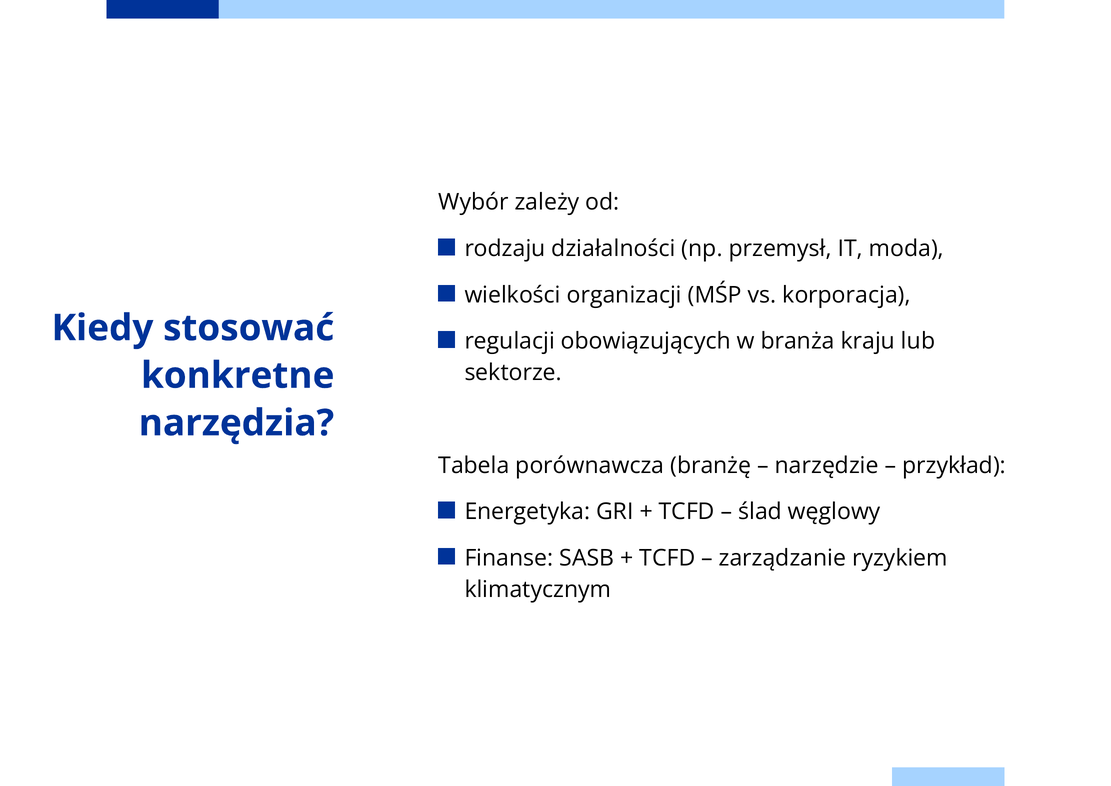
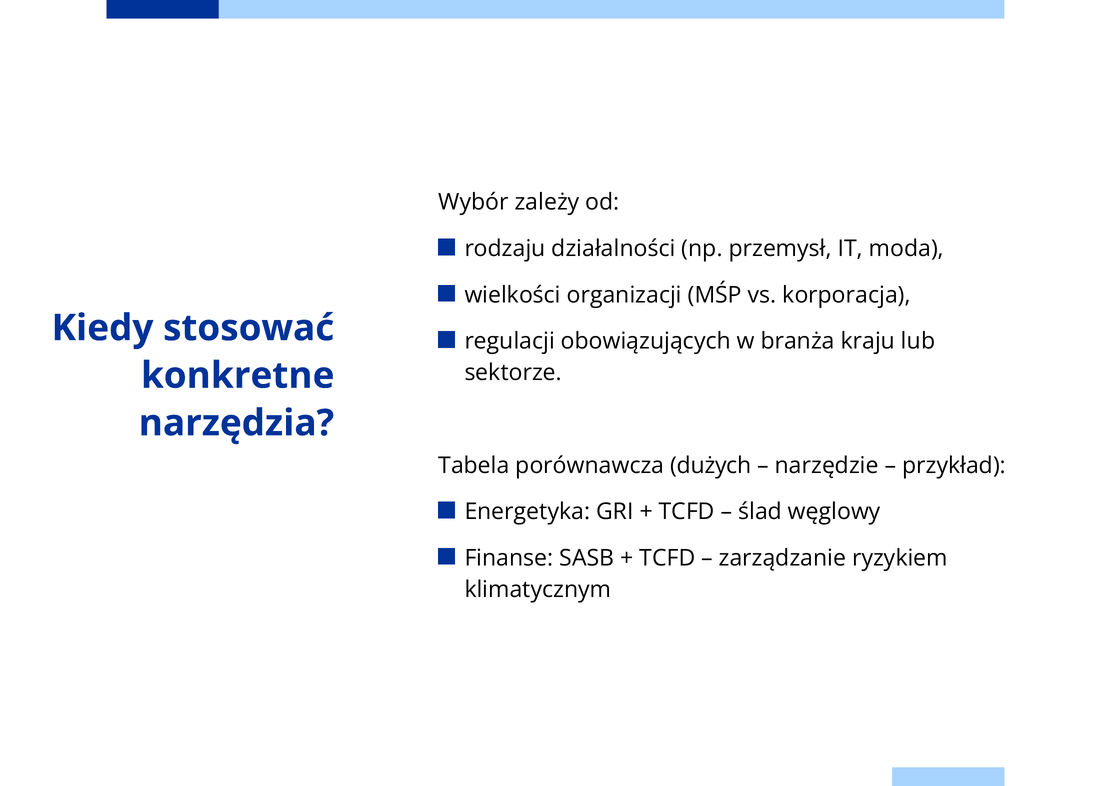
branżę: branżę -> dużych (711, 465)
